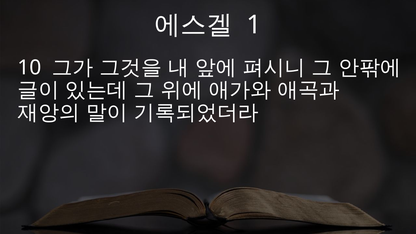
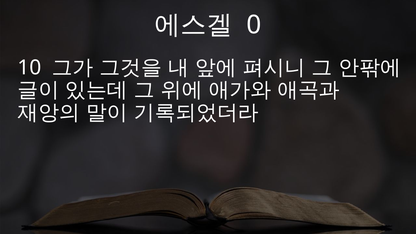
1: 1 -> 0 (254, 25)
